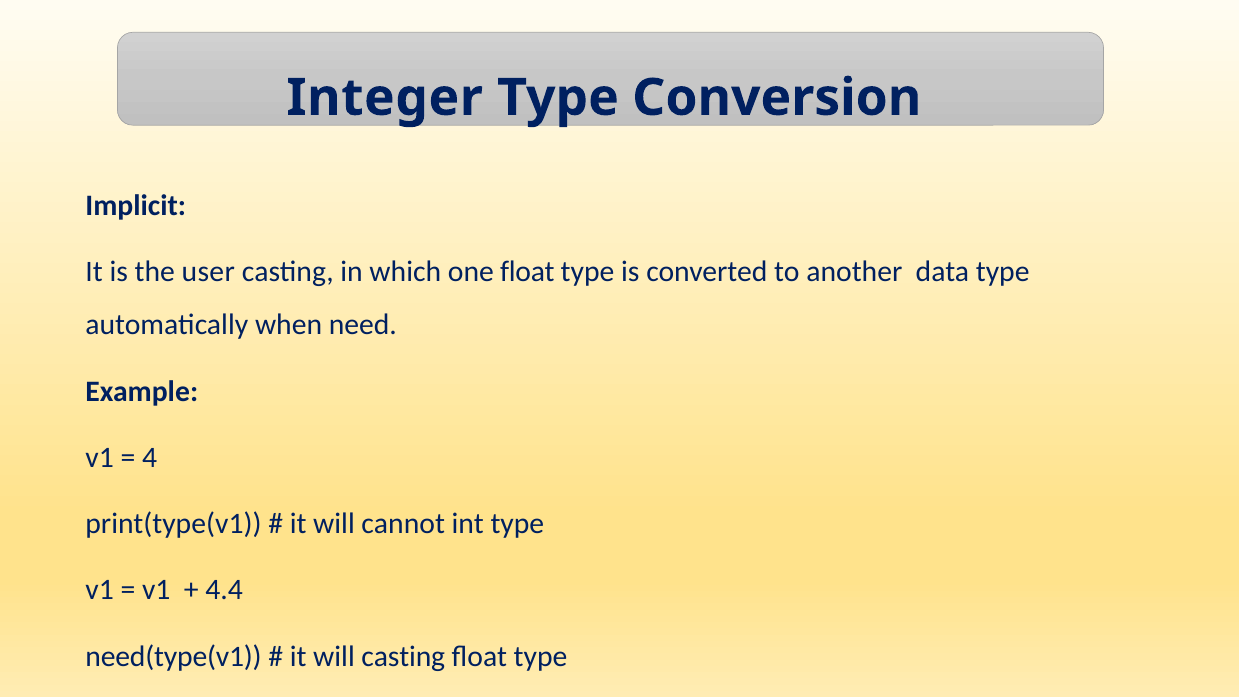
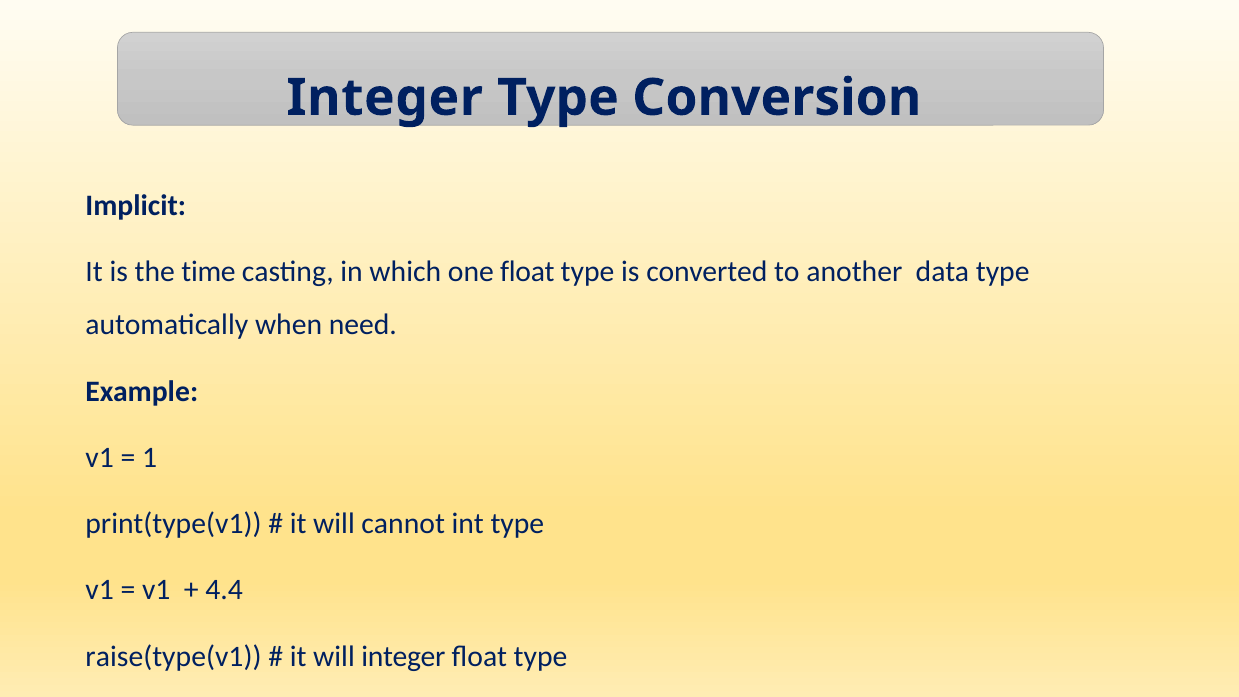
user: user -> time (209, 272)
4: 4 -> 1 (150, 457)
need(type(v1: need(type(v1 -> raise(type(v1 (173, 656)
will casting: casting -> integer (403, 656)
